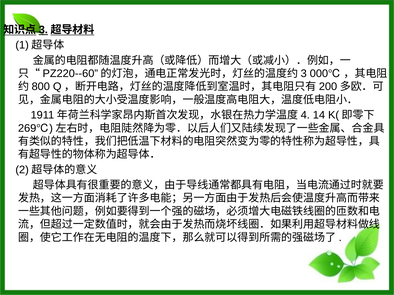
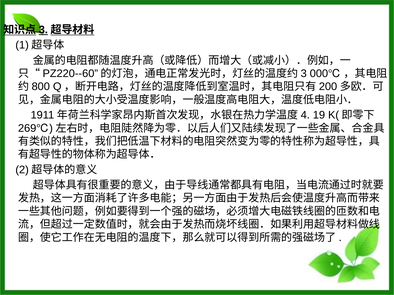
14: 14 -> 19 (319, 115)
